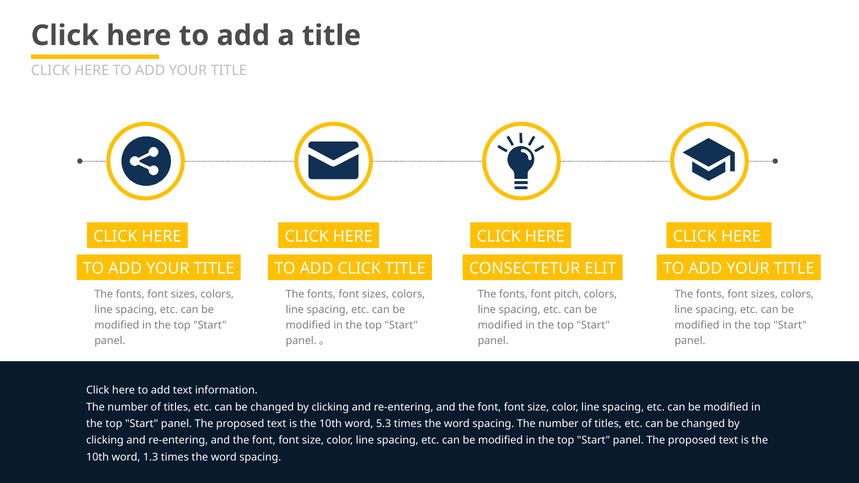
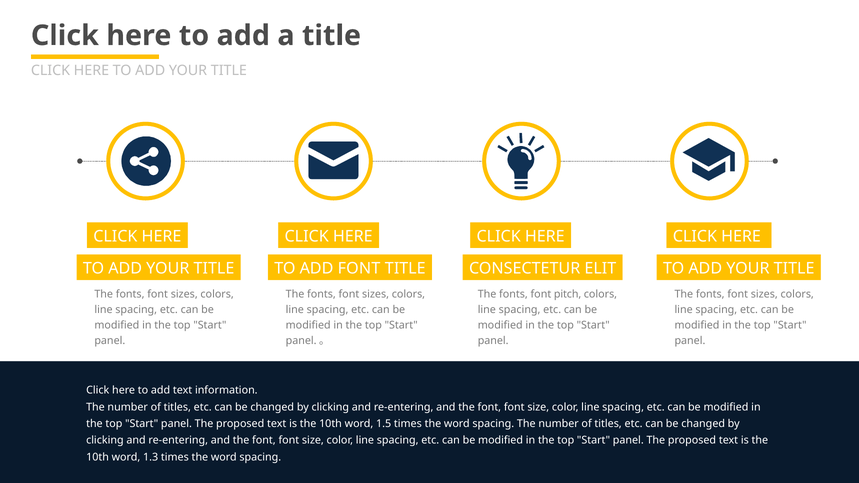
ADD CLICK: CLICK -> FONT (359, 268)
5.3: 5.3 -> 1.5 (384, 424)
